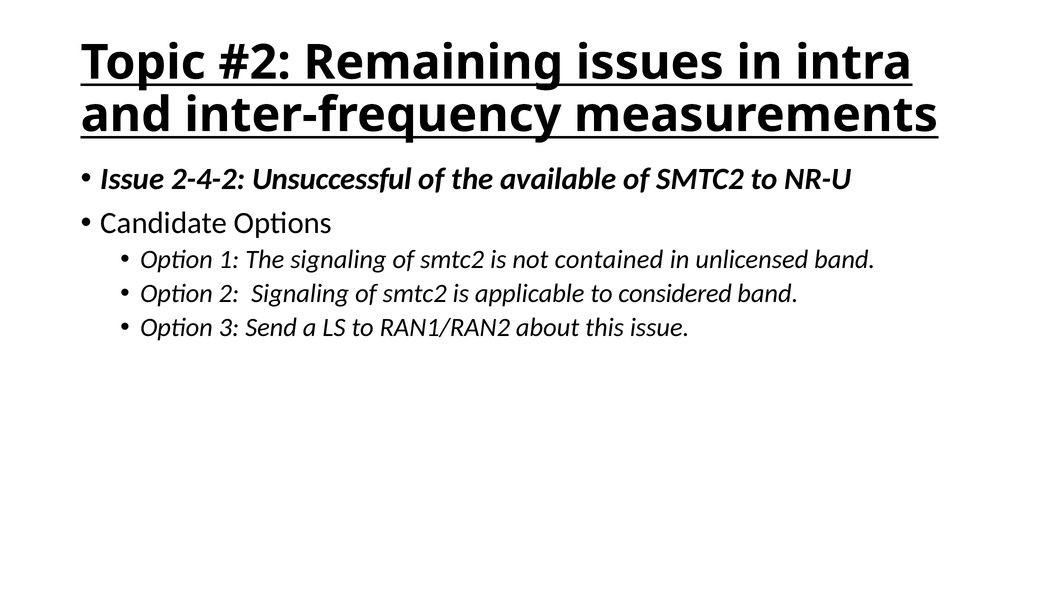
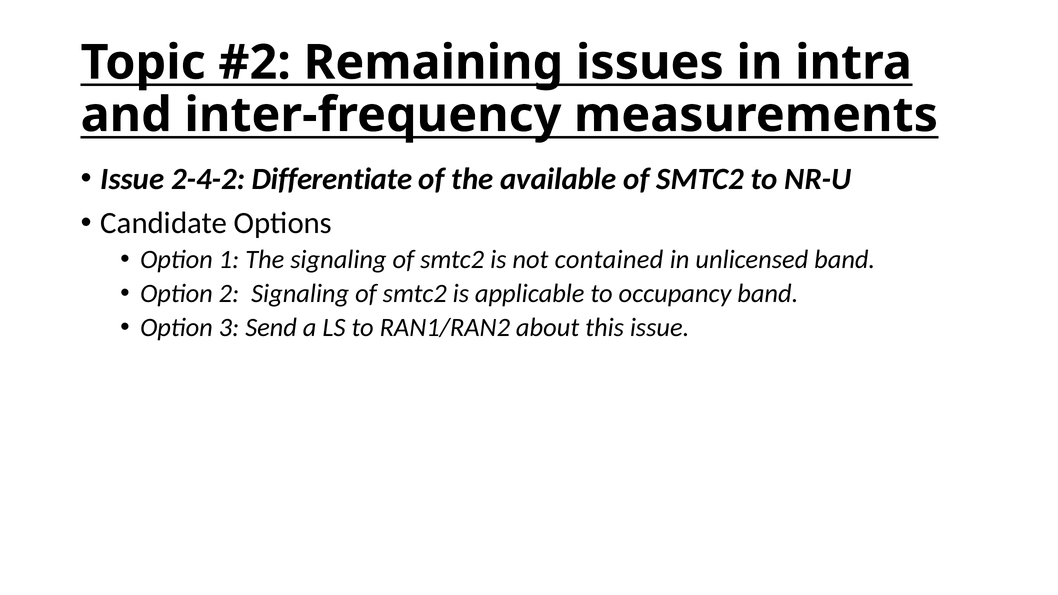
Unsuccessful: Unsuccessful -> Differentiate (332, 179)
considered: considered -> occupancy (675, 294)
